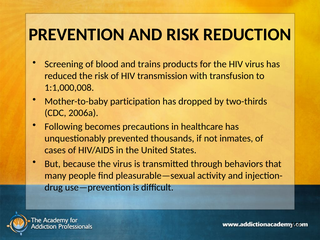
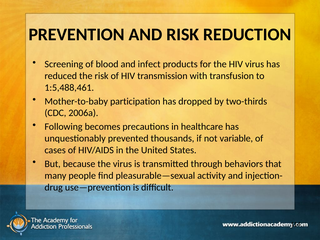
trains: trains -> infect (149, 64)
1:1,000,008: 1:1,000,008 -> 1:5,488,461 (69, 88)
inmates: inmates -> variable (236, 138)
